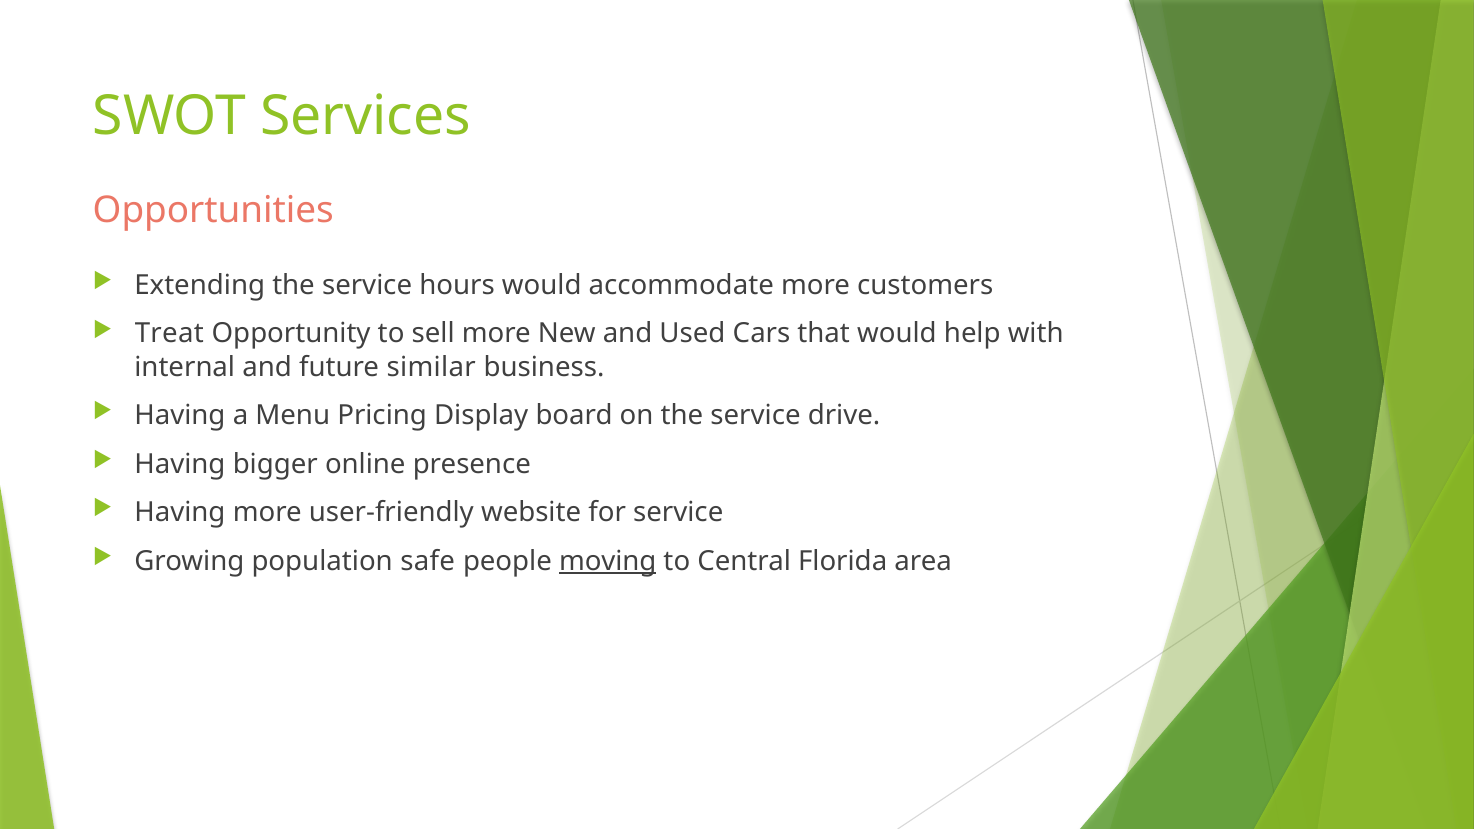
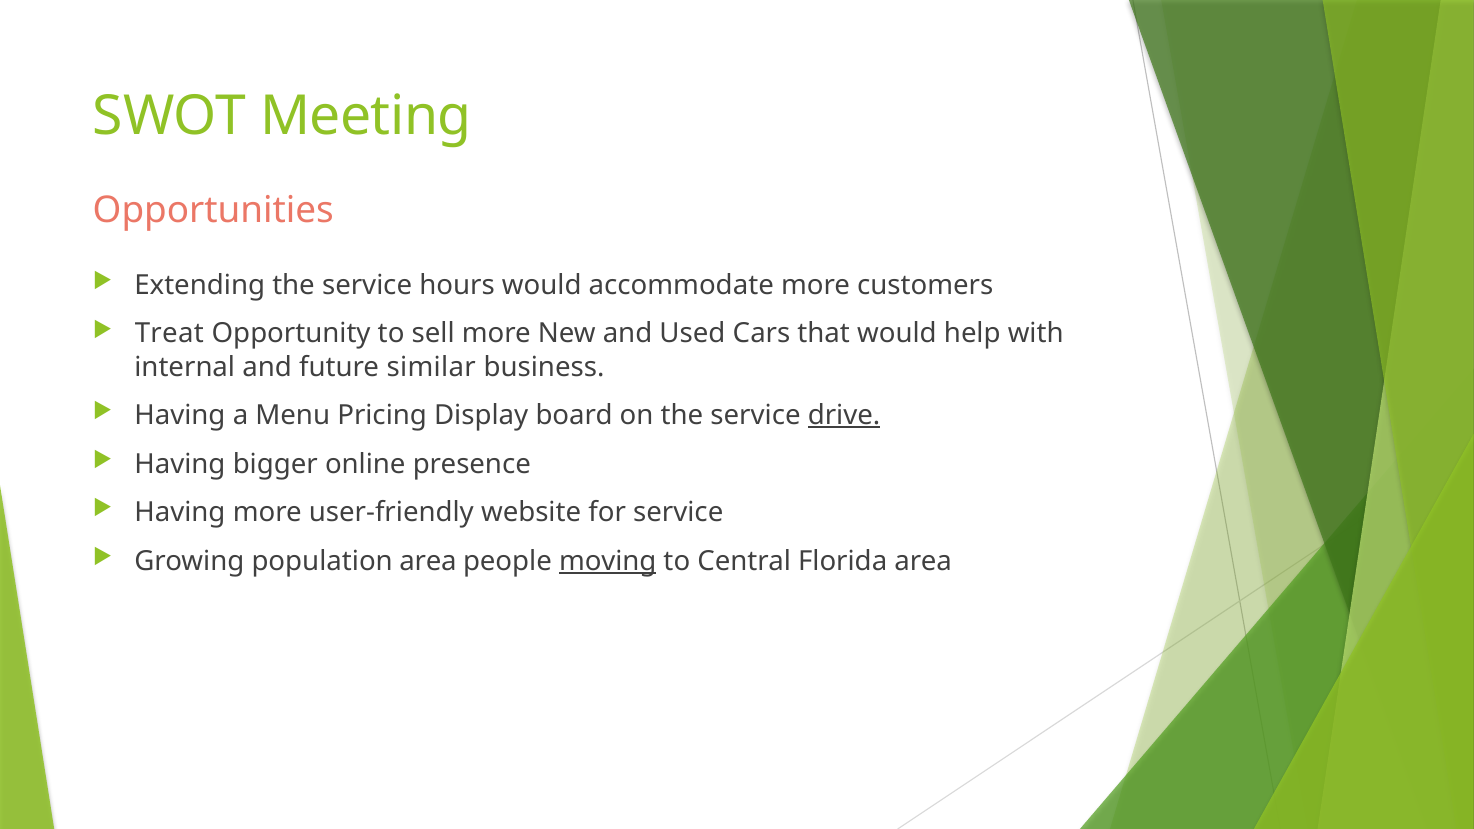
Services: Services -> Meeting (366, 116)
drive underline: none -> present (844, 415)
population safe: safe -> area (428, 561)
